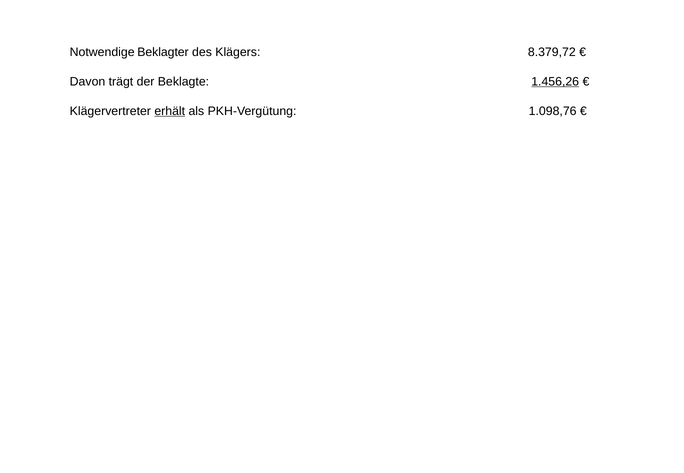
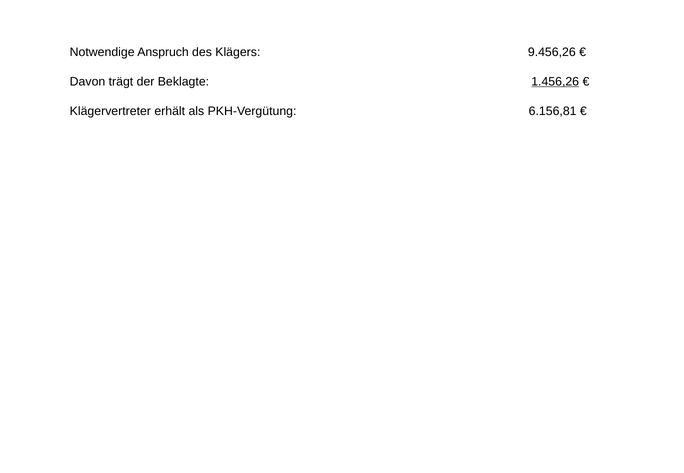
Beklagter: Beklagter -> Anspruch (163, 52)
8.379,72: 8.379,72 -> 9.456,26 (552, 52)
erhält underline: present -> none (170, 111)
1.098,76: 1.098,76 -> 6.156,81 (553, 111)
